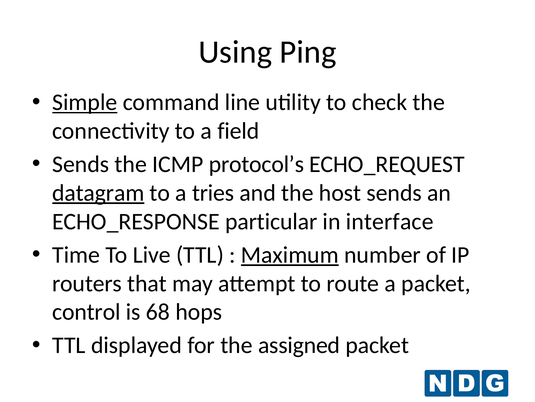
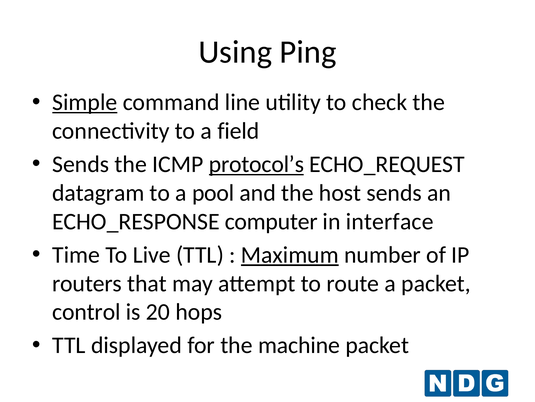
protocol’s underline: none -> present (256, 164)
datagram underline: present -> none (98, 193)
tries: tries -> pool (213, 193)
particular: particular -> computer (271, 221)
68: 68 -> 20 (158, 312)
assigned: assigned -> machine (299, 345)
